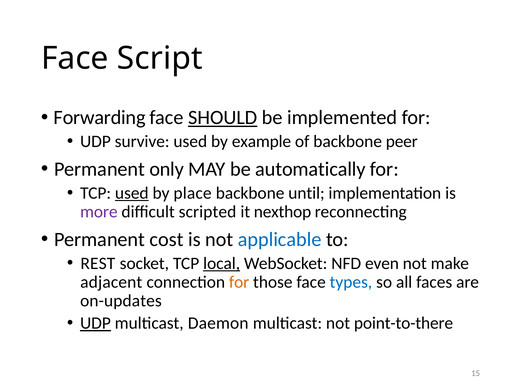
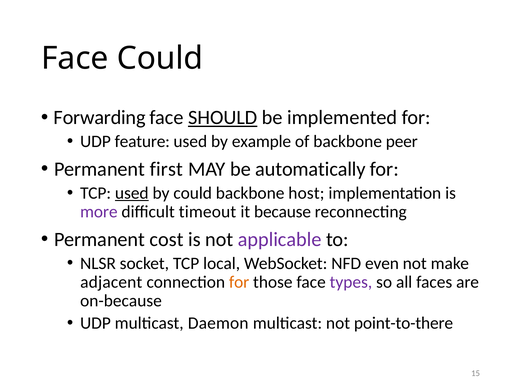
Face Script: Script -> Could (160, 58)
survive: survive -> feature (142, 141)
only: only -> first (166, 169)
by place: place -> could (193, 193)
until: until -> host (306, 193)
scripted: scripted -> timeout (207, 212)
nexthop: nexthop -> because (283, 212)
applicable colour: blue -> purple (280, 239)
REST: REST -> NLSR (98, 263)
local underline: present -> none (222, 263)
types colour: blue -> purple (351, 282)
on-updates: on-updates -> on-because (121, 301)
UDP underline: present -> none (95, 323)
